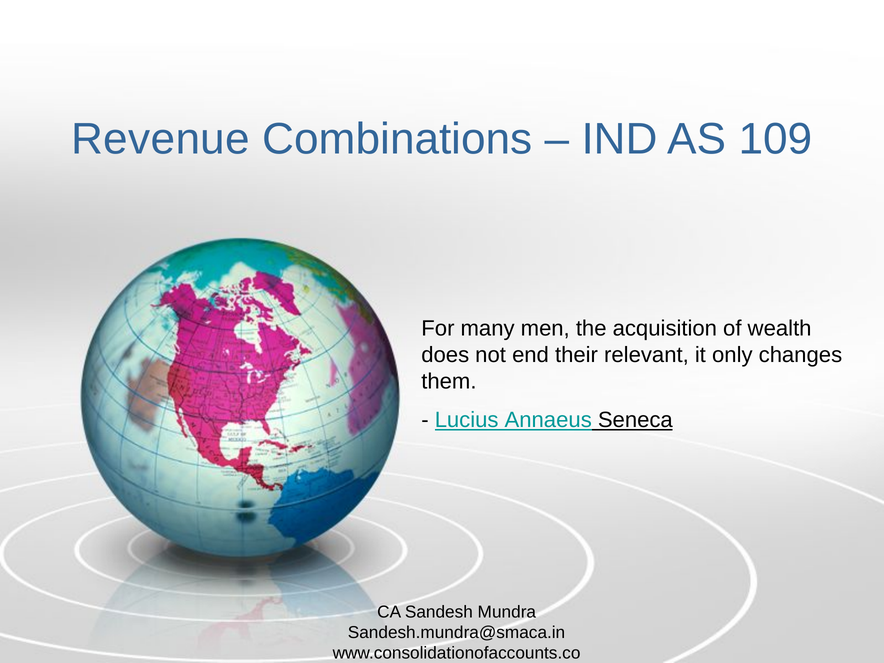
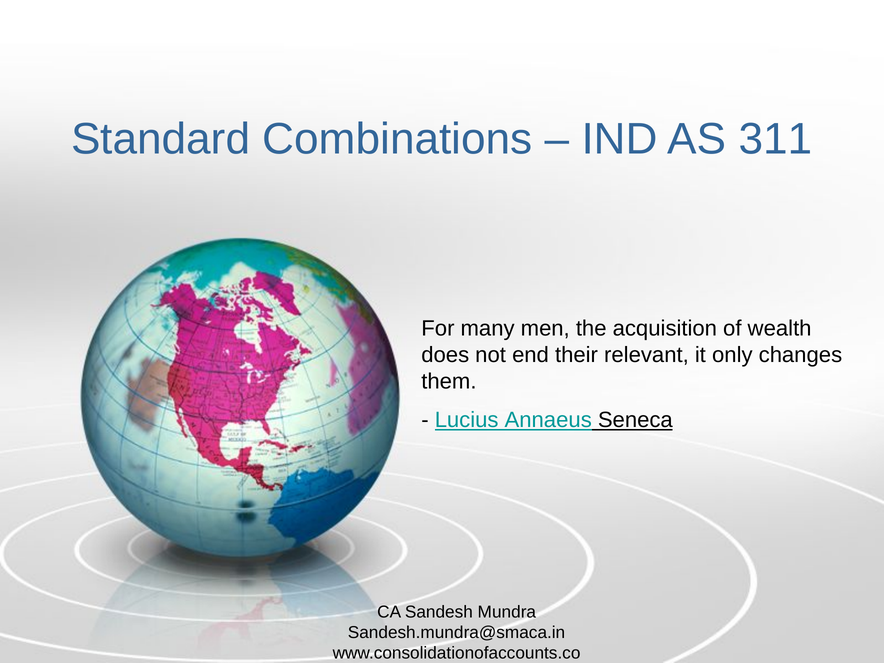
Revenue: Revenue -> Standard (161, 139)
109: 109 -> 311 (775, 139)
